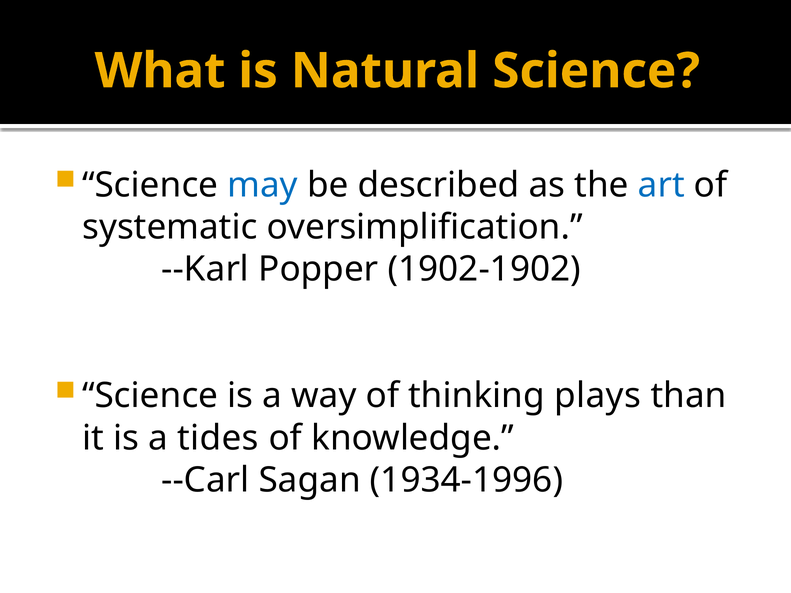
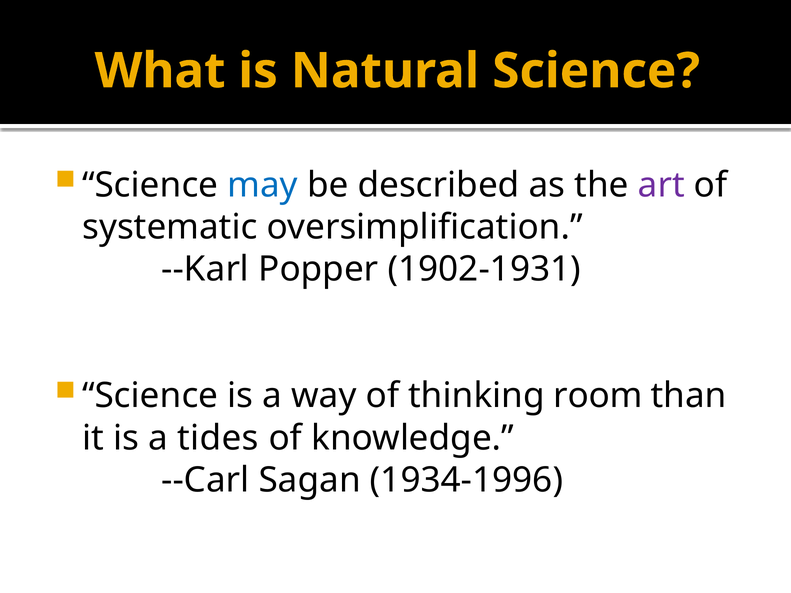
art colour: blue -> purple (661, 185)
1902-1902: 1902-1902 -> 1902-1931 (484, 269)
plays: plays -> room (598, 396)
